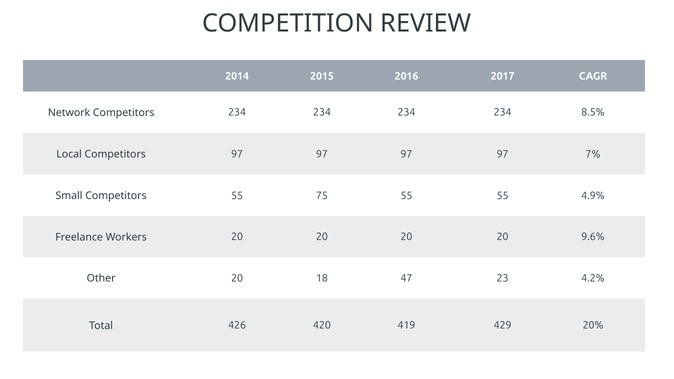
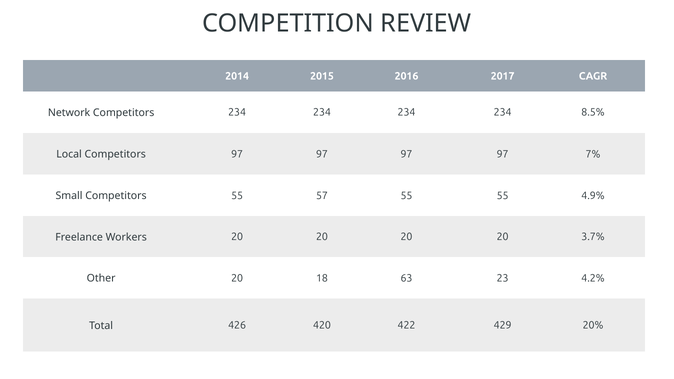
75: 75 -> 57 (322, 196)
9.6%: 9.6% -> 3.7% (593, 237)
47: 47 -> 63 (406, 278)
419: 419 -> 422 (407, 326)
